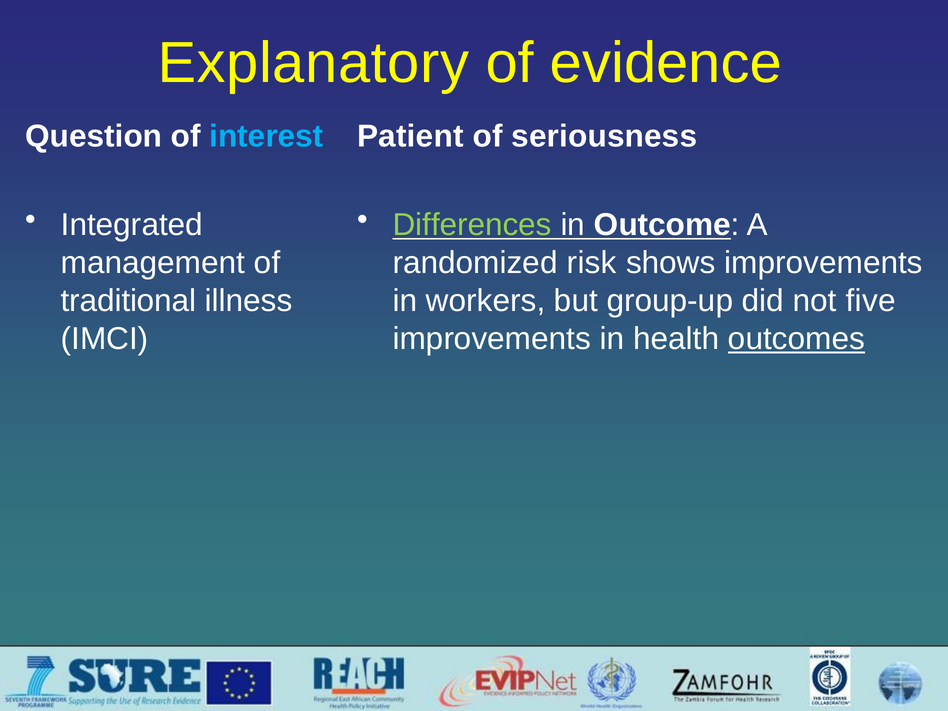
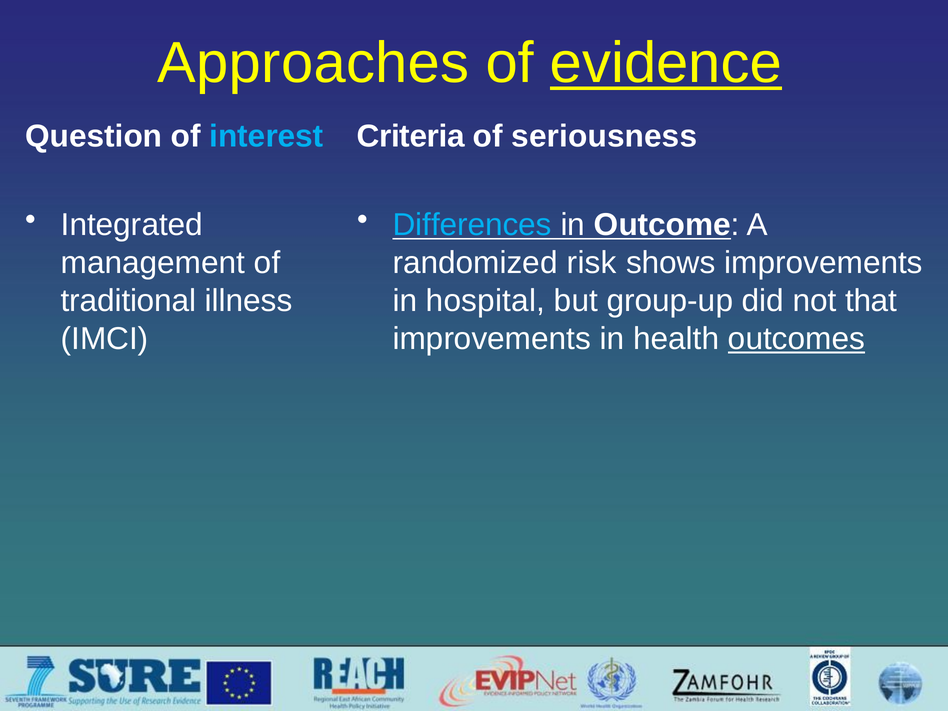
Explanatory: Explanatory -> Approaches (313, 63)
evidence underline: none -> present (666, 63)
Patient: Patient -> Criteria (411, 137)
Differences colour: light green -> light blue (472, 225)
workers: workers -> hospital (486, 301)
five: five -> that (871, 301)
